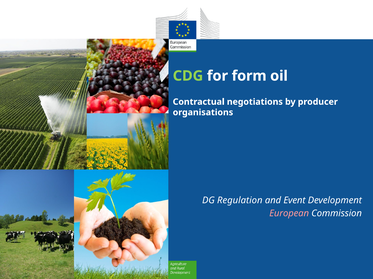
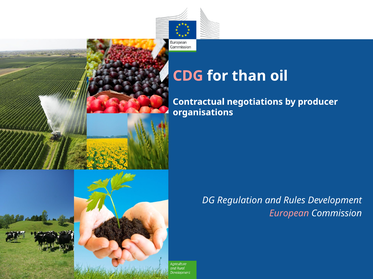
CDG colour: light green -> pink (188, 76)
form: form -> than (249, 76)
Event: Event -> Rules (294, 201)
